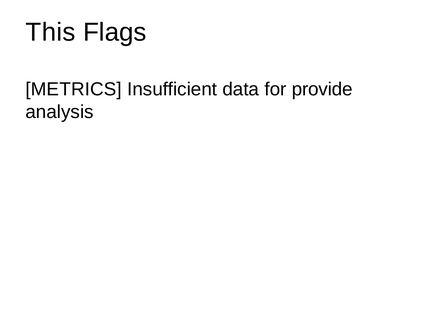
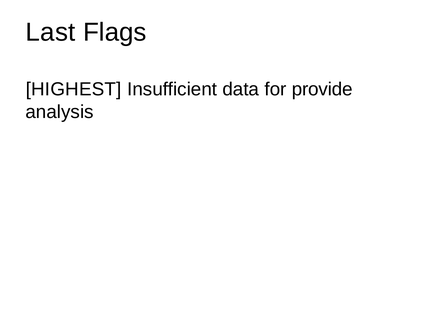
This: This -> Last (51, 32)
METRICS: METRICS -> HIGHEST (74, 89)
